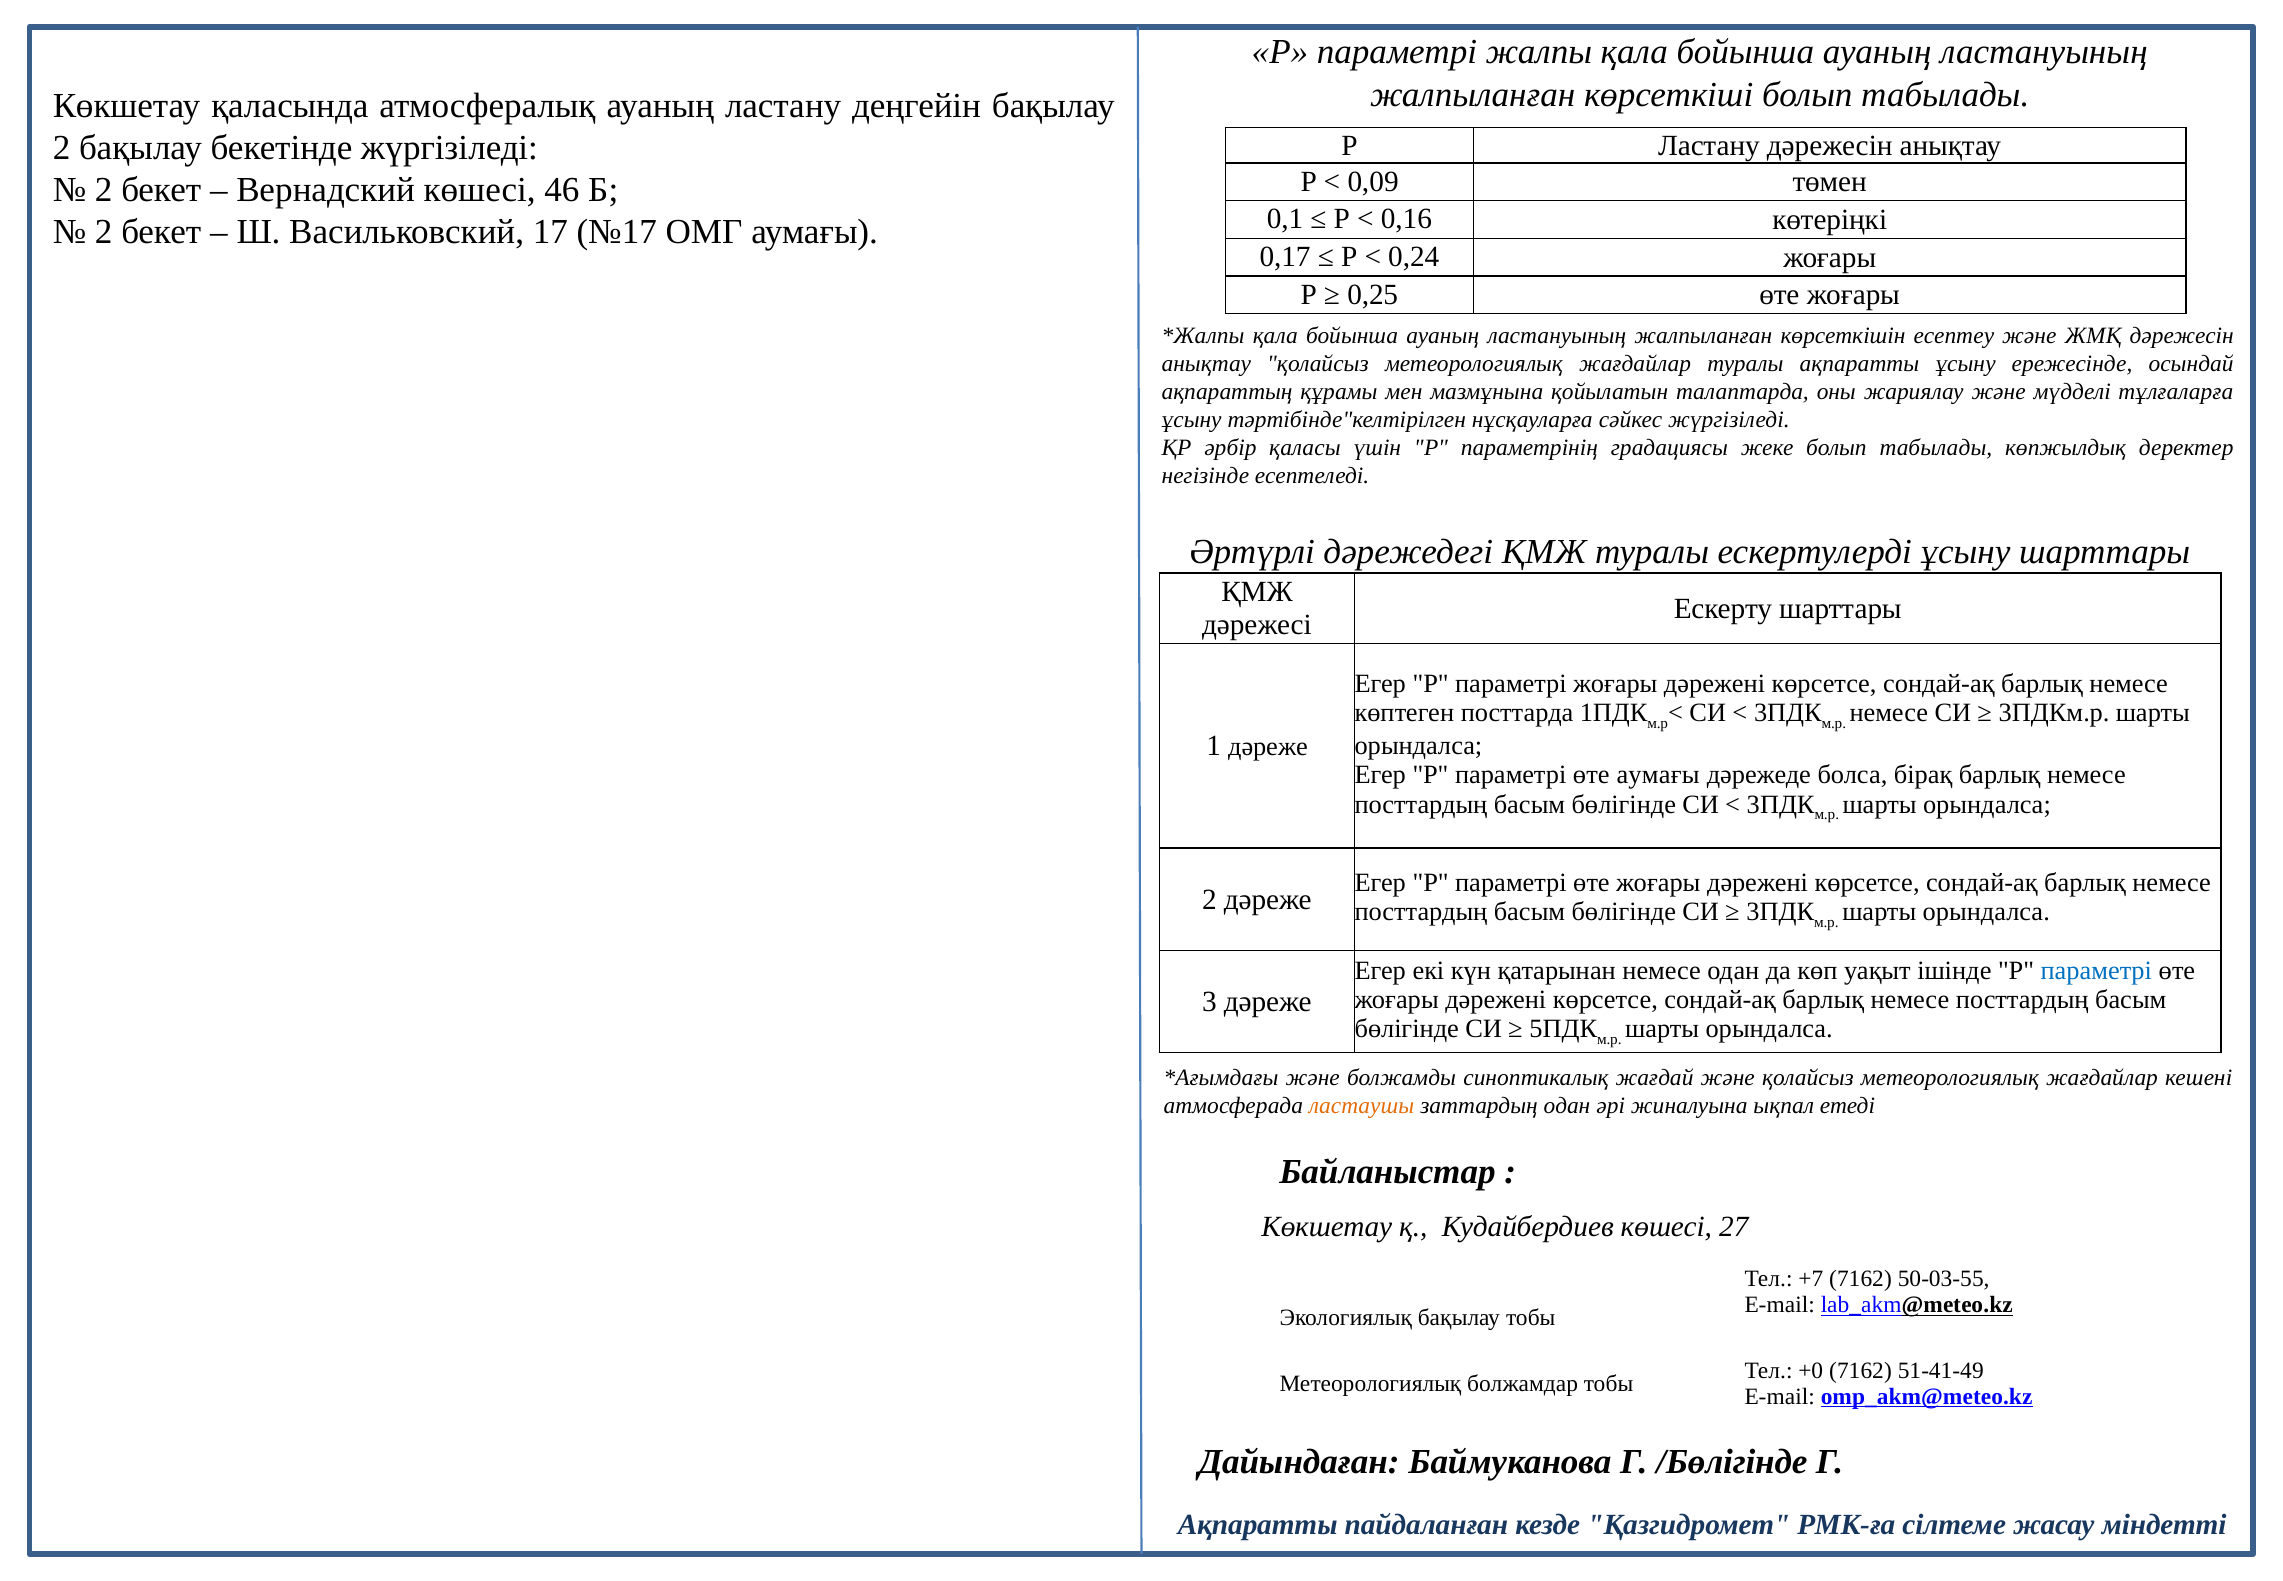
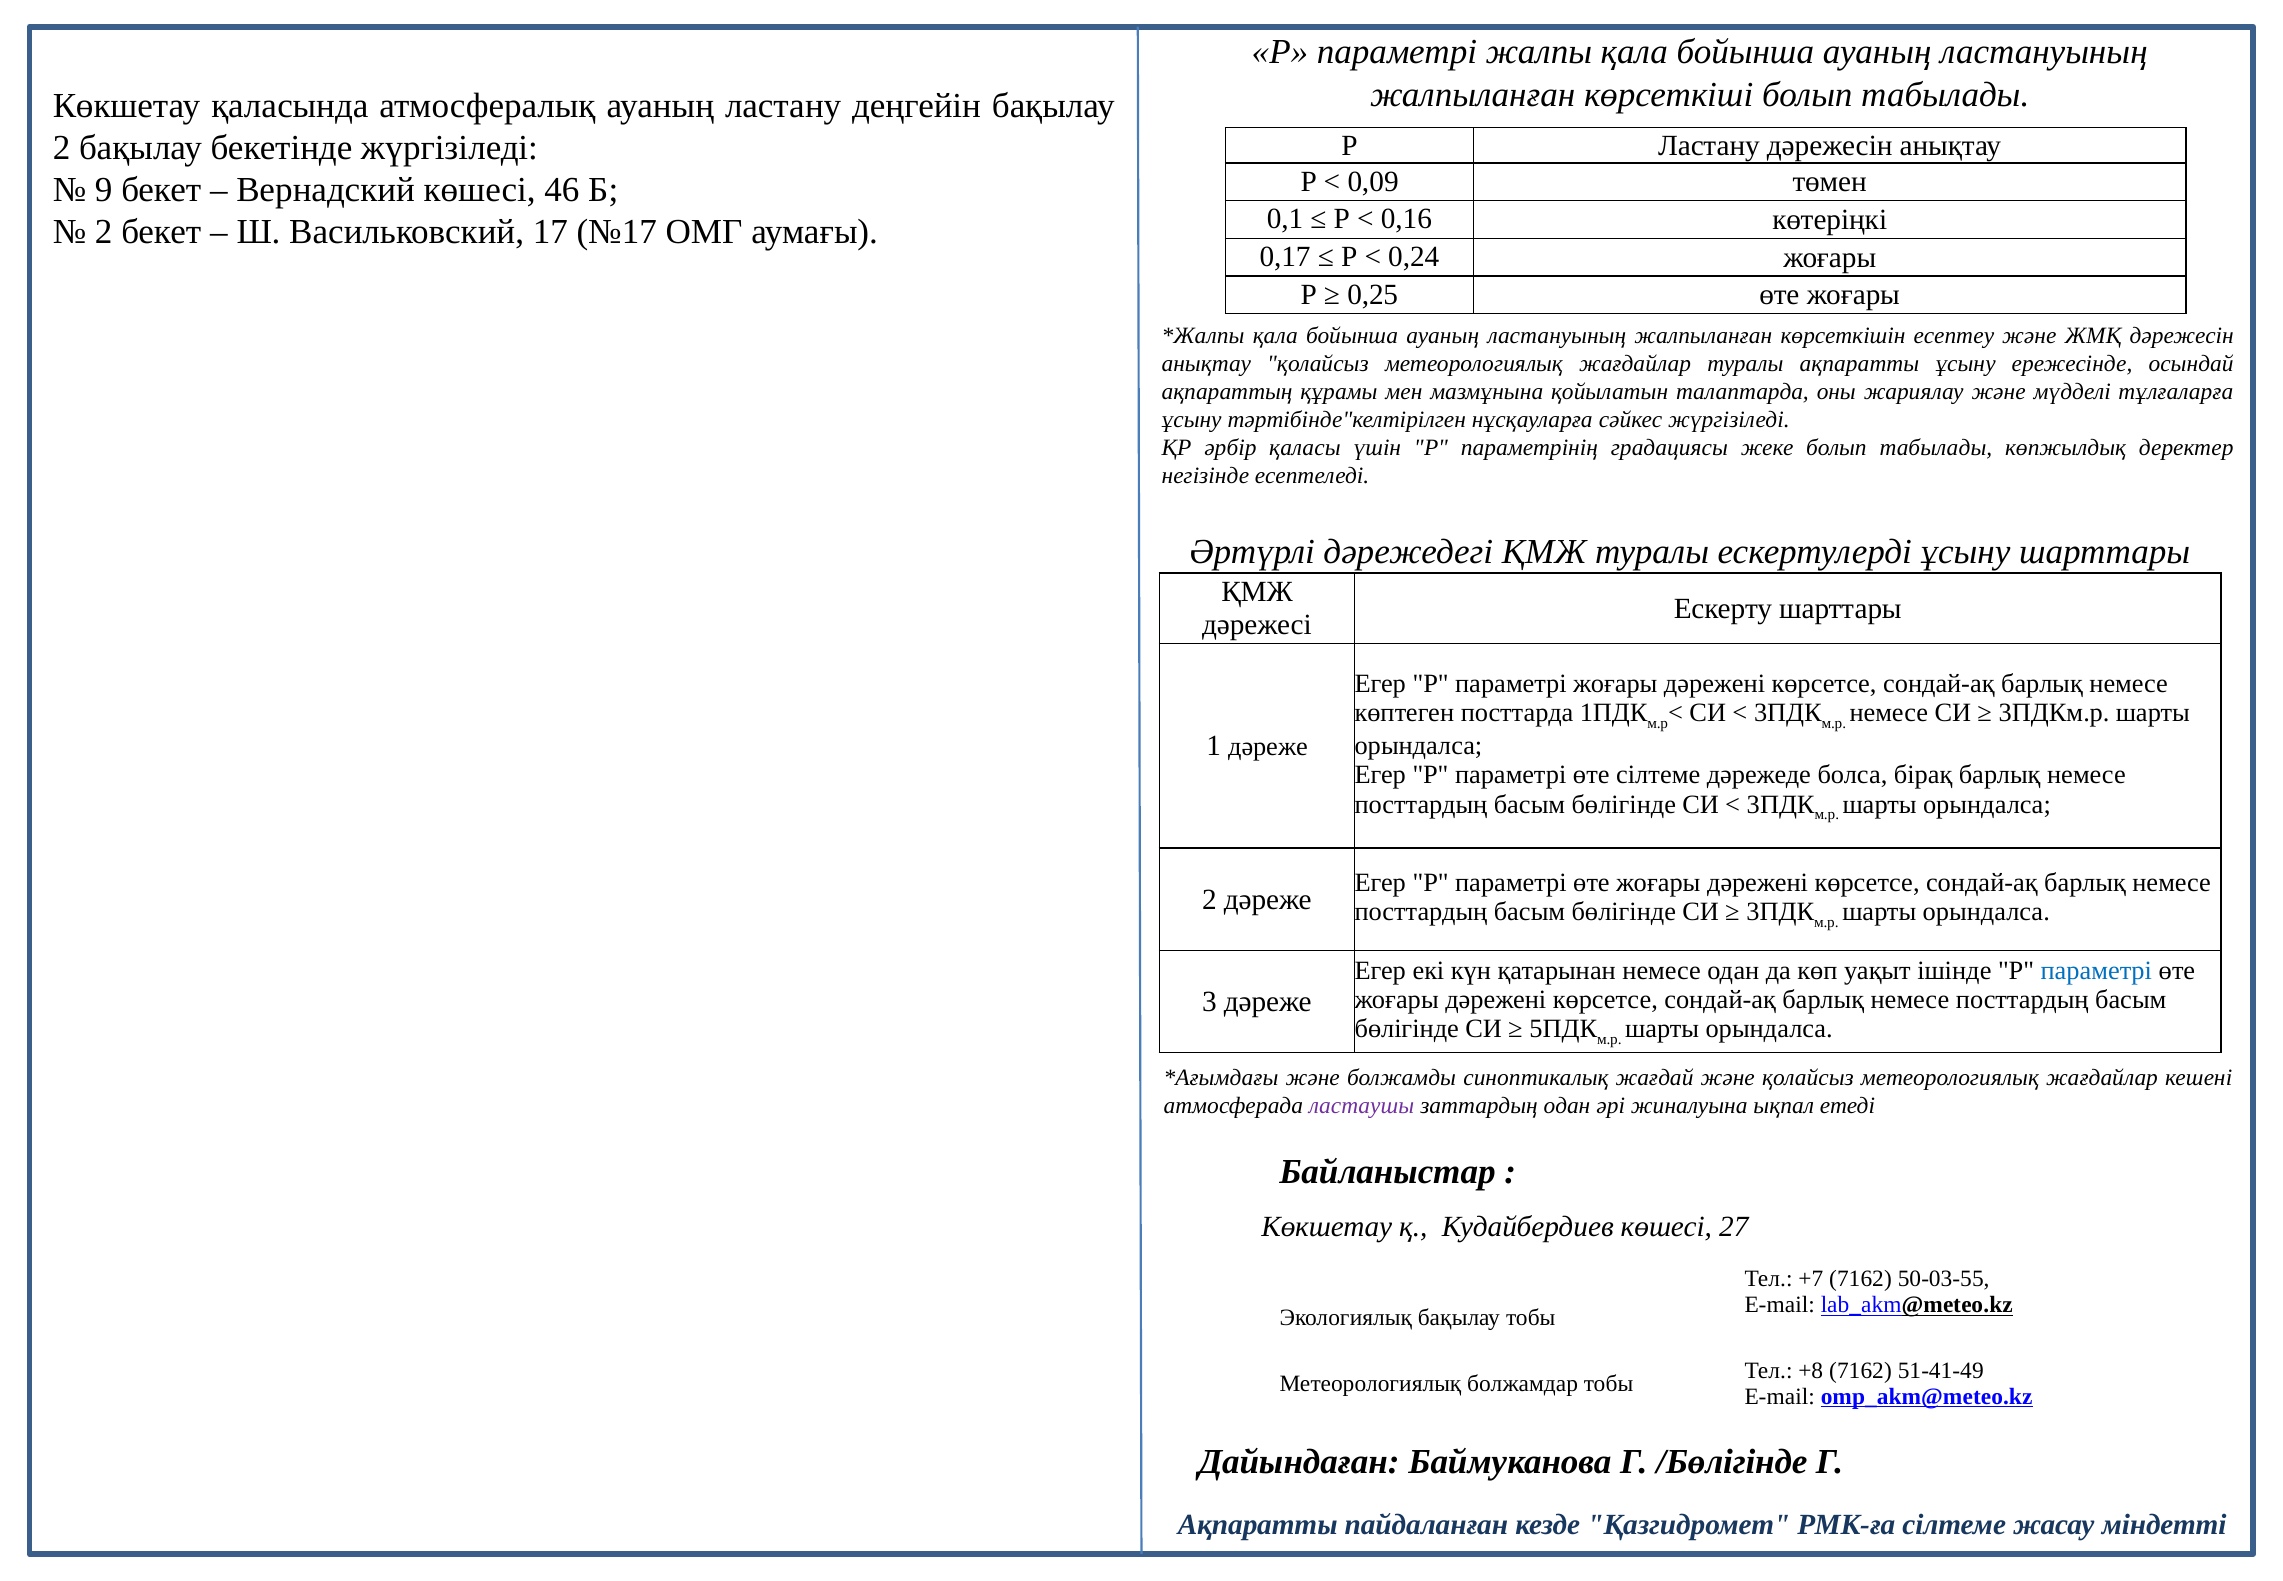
2: 2 -> 9 (104, 190)
өте аумағы: аумағы -> сілтеме (1658, 775)
ластаушы colour: orange -> purple (1362, 1106)
+0: +0 -> +8 (1811, 1370)
